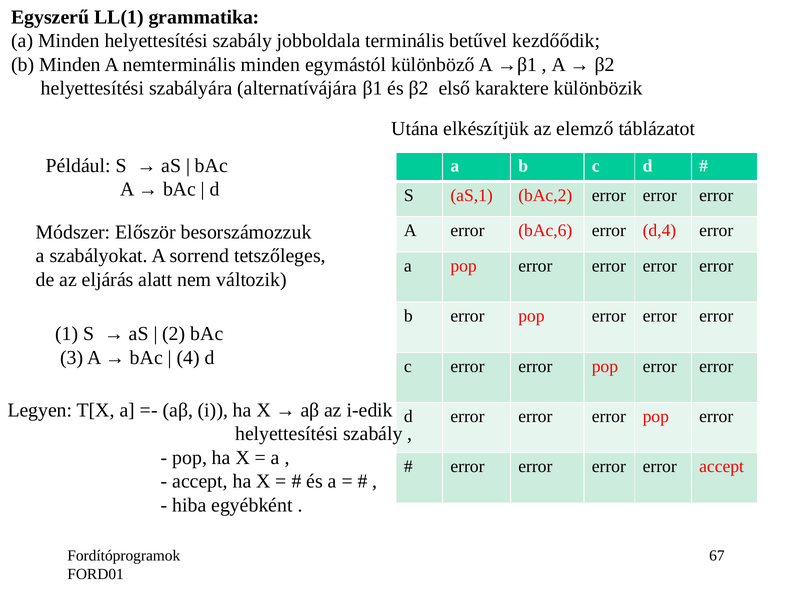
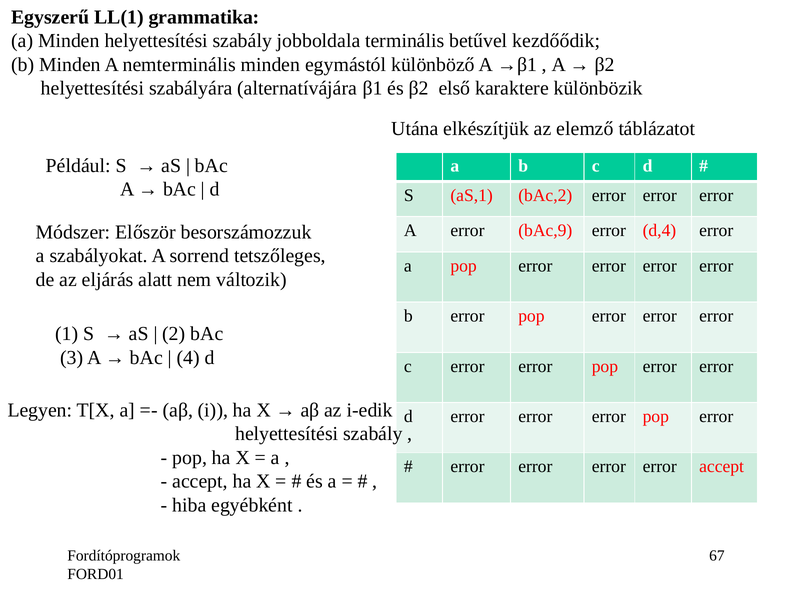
bAc,6: bAc,6 -> bAc,9 (545, 231)
